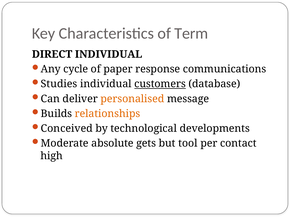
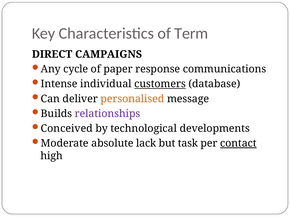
DIRECT INDIVIDUAL: INDIVIDUAL -> CAMPAIGNS (109, 54)
Studies: Studies -> Intense (59, 84)
relationships colour: orange -> purple (107, 114)
gets: gets -> lack (146, 144)
tool: tool -> task (188, 144)
contact underline: none -> present (238, 144)
